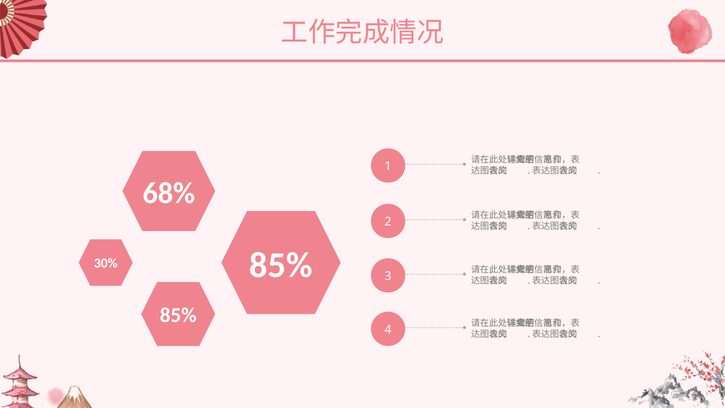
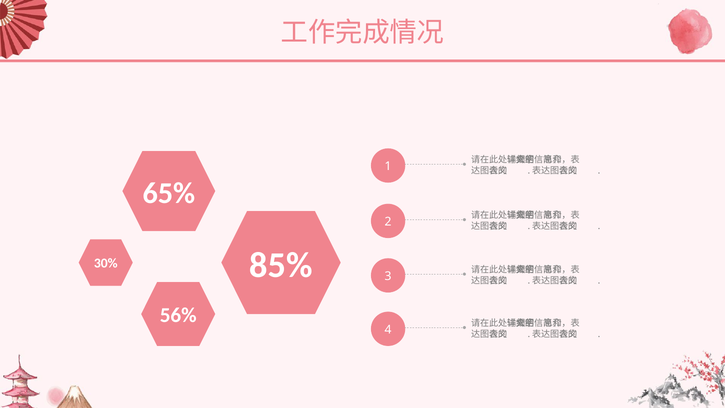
68%: 68% -> 65% (169, 193)
85%: 85% -> 56% (178, 315)
